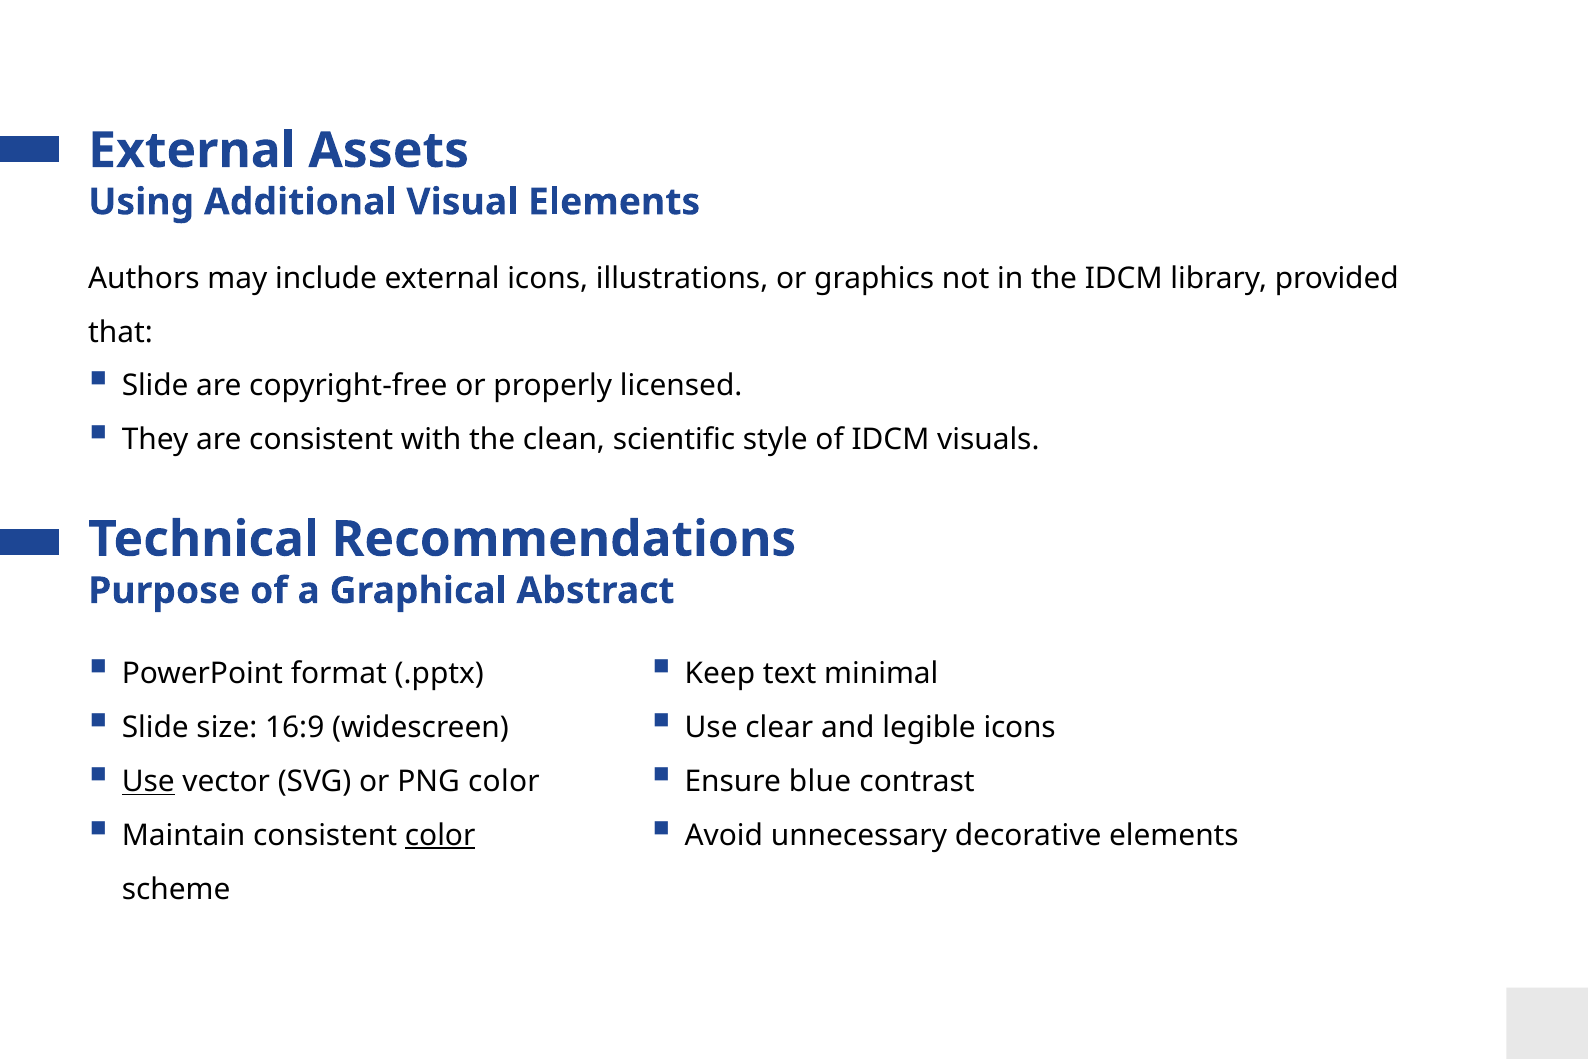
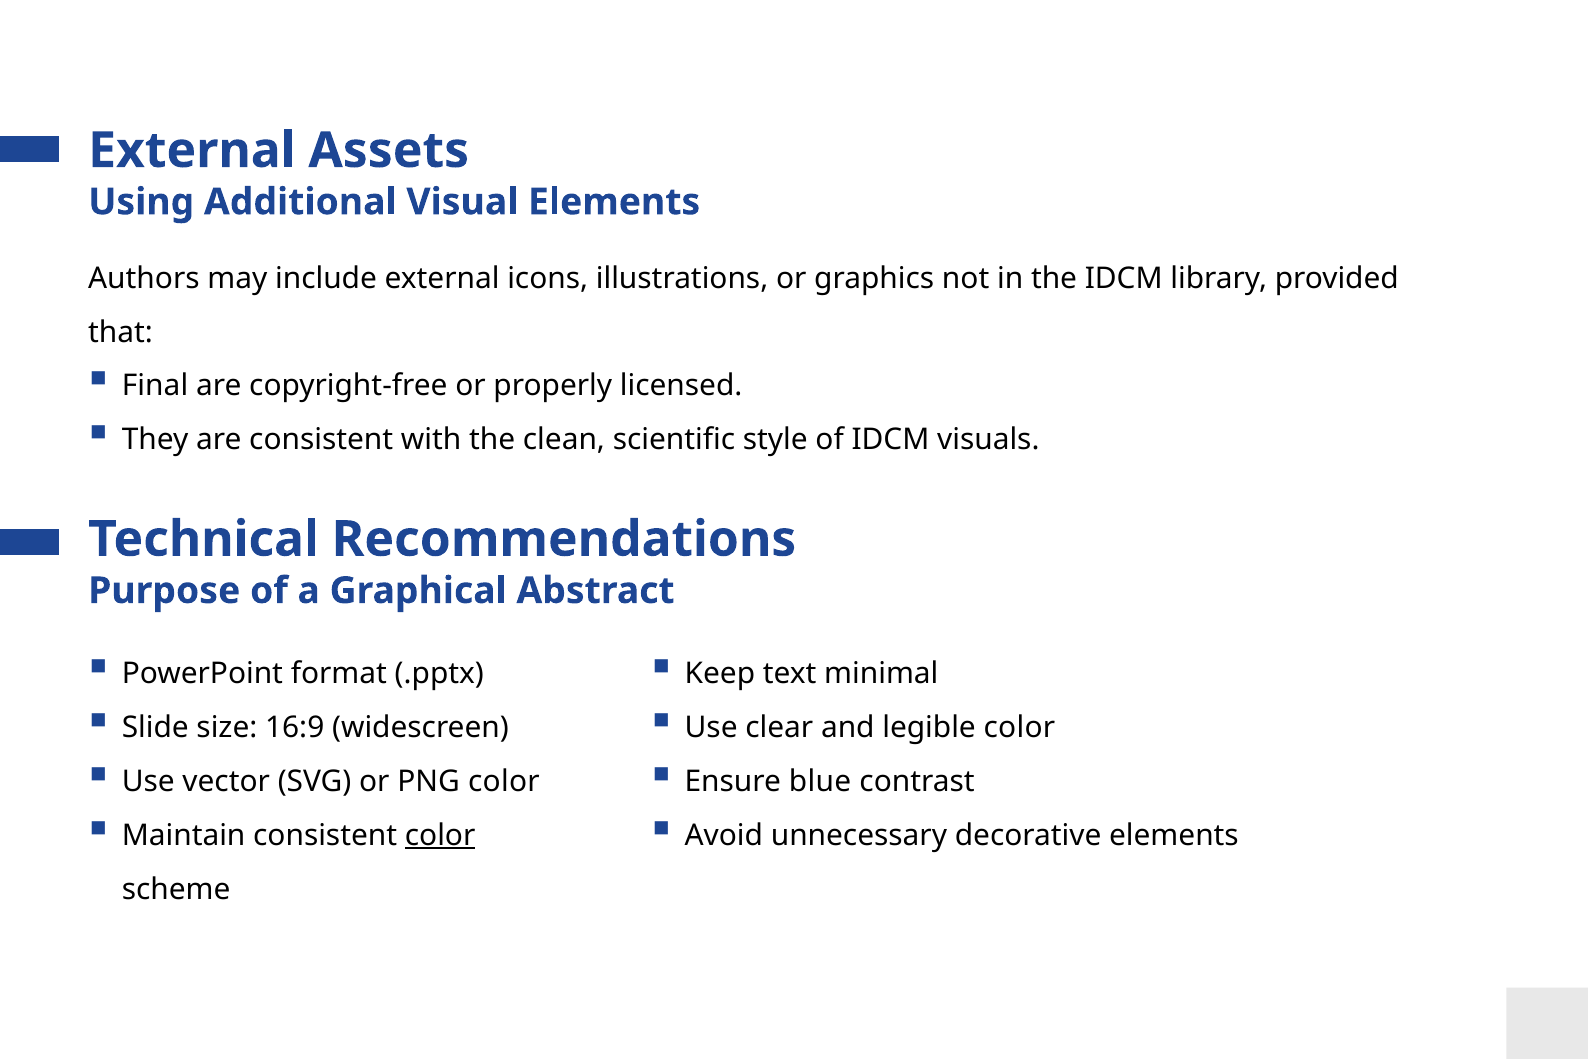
Slide: Slide -> Final (155, 386)
legible icons: icons -> color (1019, 728)
Use underline: present -> none (148, 781)
